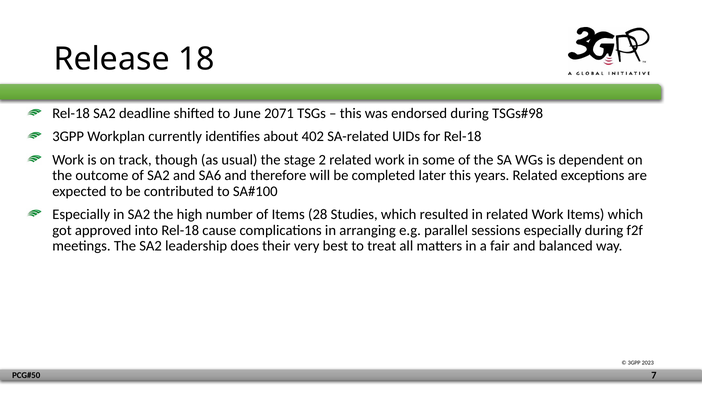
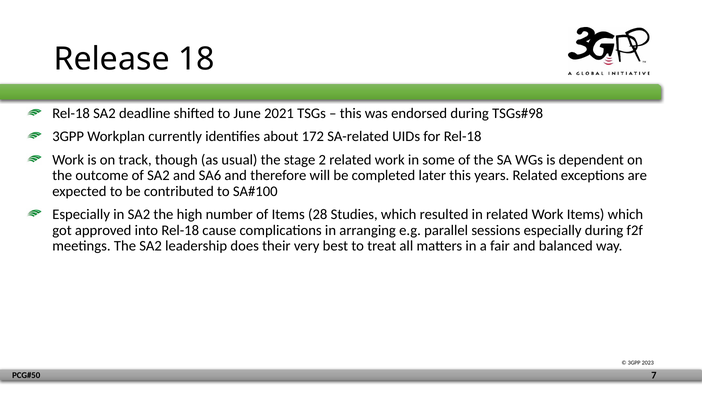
2071: 2071 -> 2021 (279, 113)
402: 402 -> 172 (313, 137)
